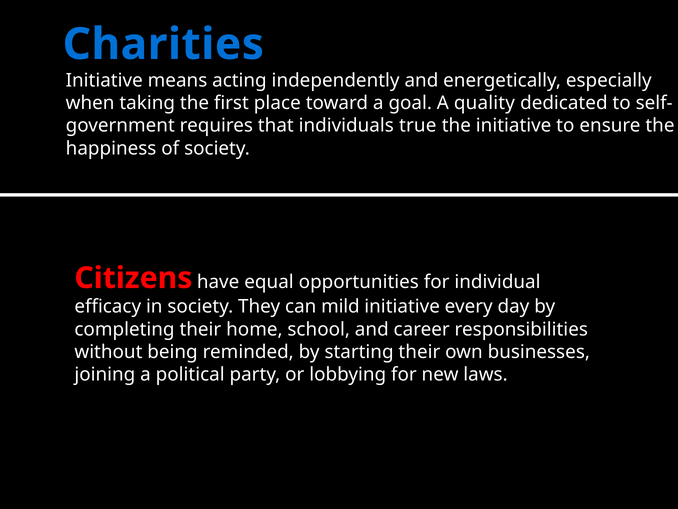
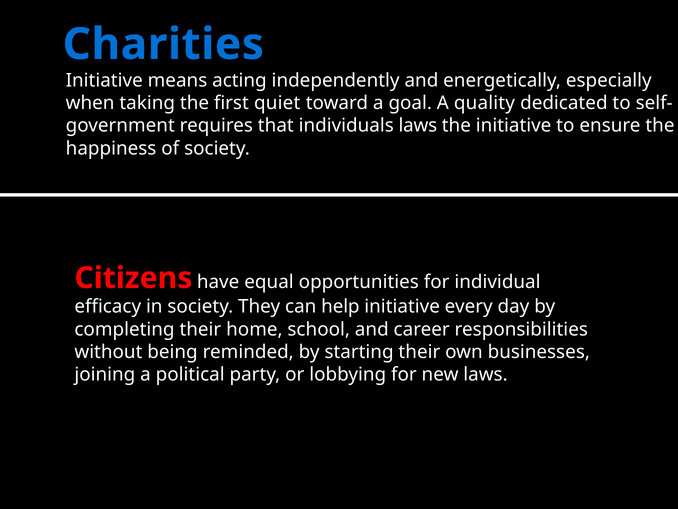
place: place -> quiet (277, 103)
individuals true: true -> laws (418, 126)
mild: mild -> help (340, 306)
